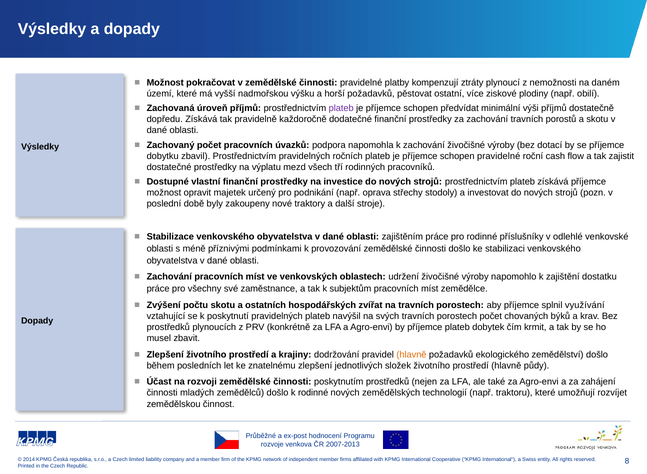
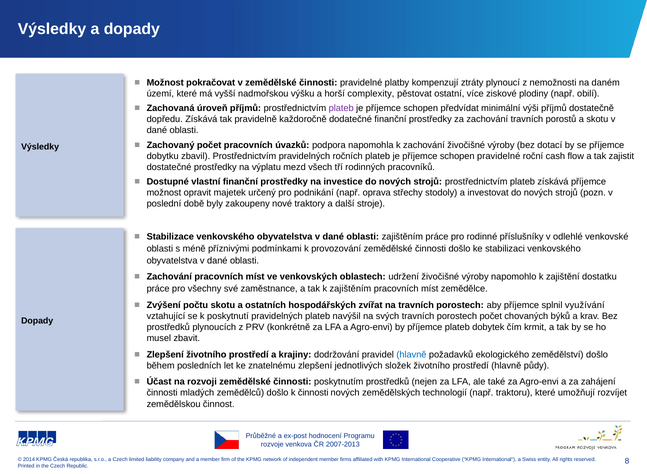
horší požadavků: požadavků -> complexity (371, 94)
k subjektům: subjektům -> zajištěním (350, 289)
hlavně colour: orange -> blue (411, 354)
k rodinné: rodinné -> činnosti (313, 393)
